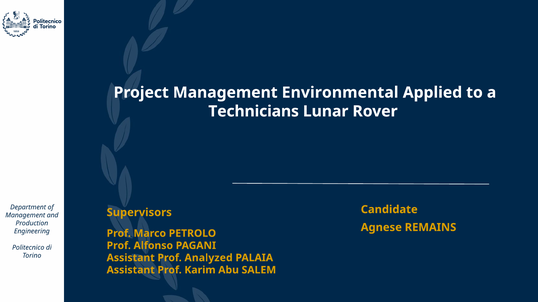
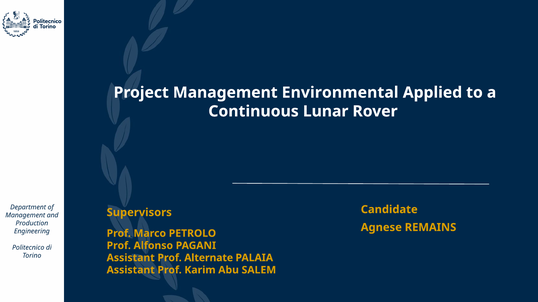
Technicians: Technicians -> Continuous (254, 112)
Analyzed: Analyzed -> Alternate (209, 258)
